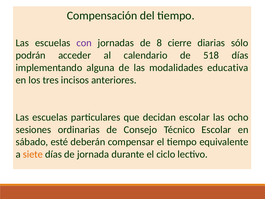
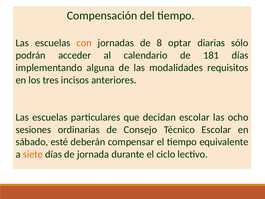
con colour: purple -> orange (84, 43)
cierre: cierre -> optar (180, 43)
518: 518 -> 181 (211, 55)
educativa: educativa -> requisitos (228, 68)
